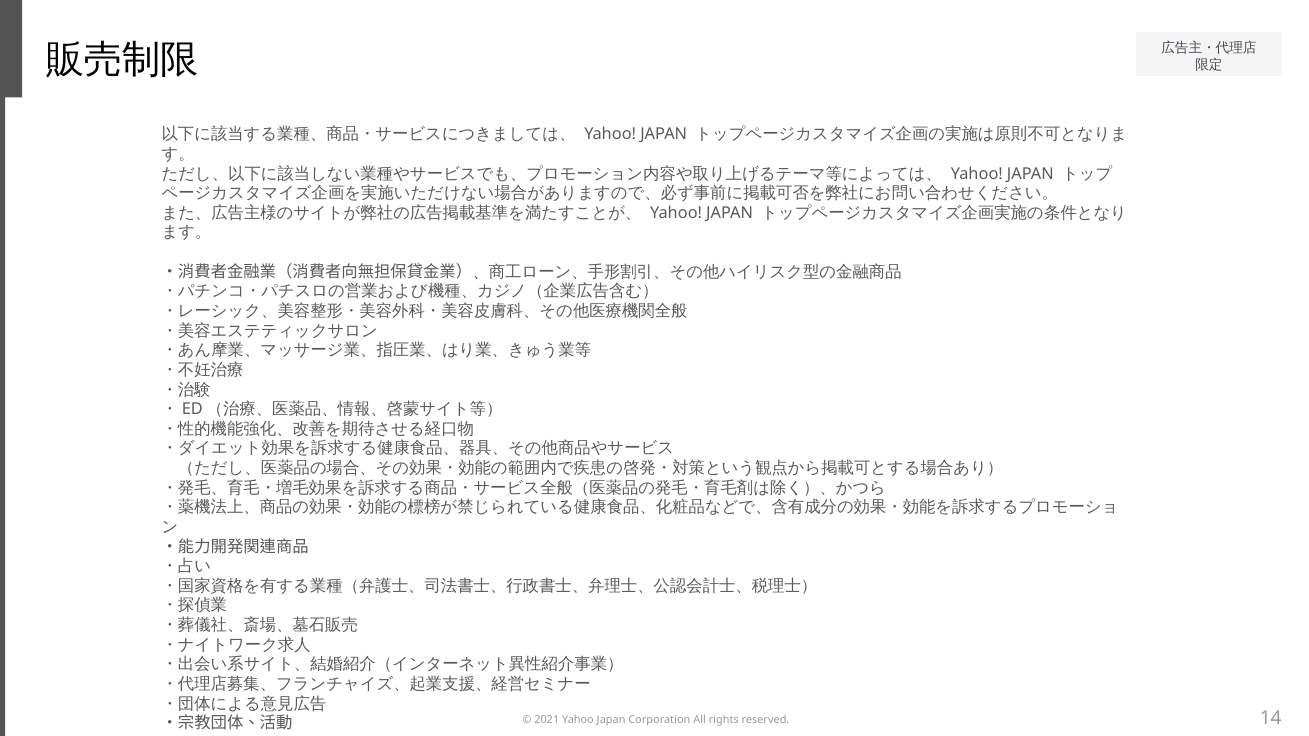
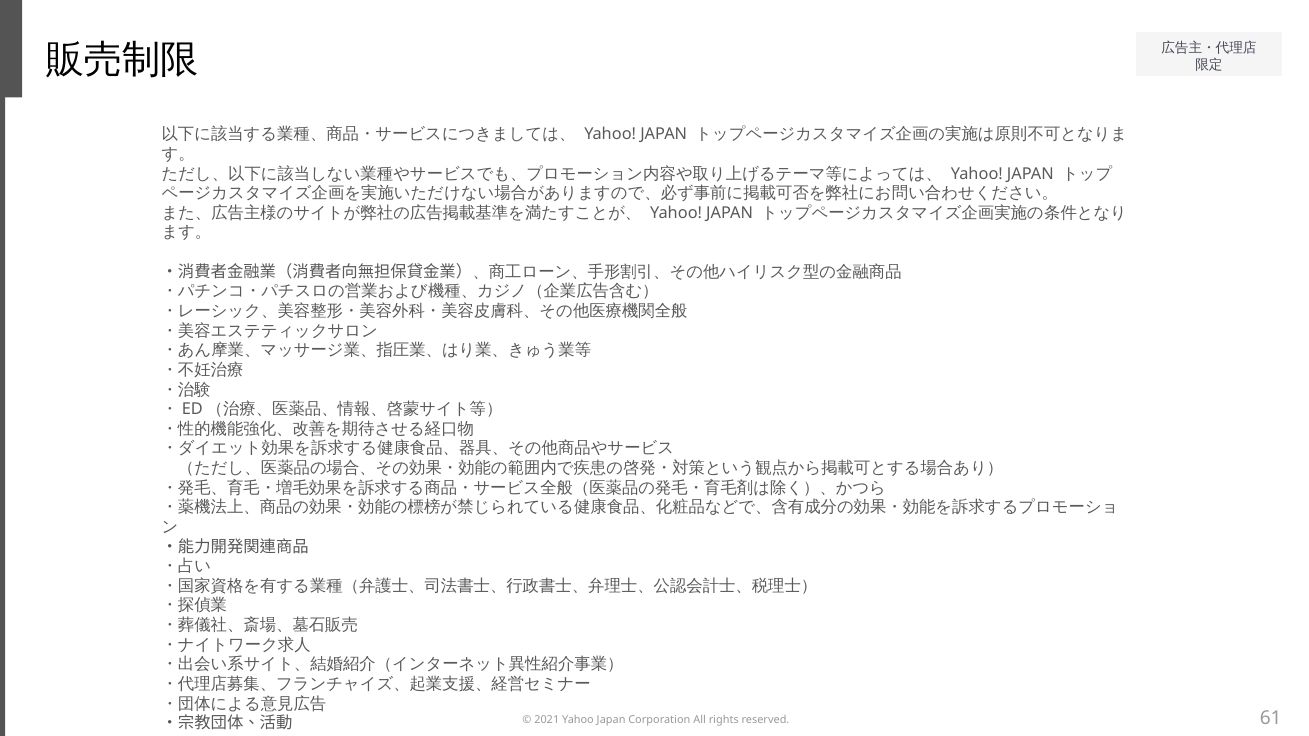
14: 14 -> 61 (1271, 718)
